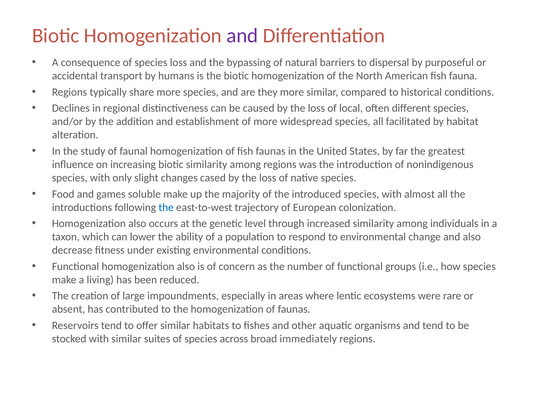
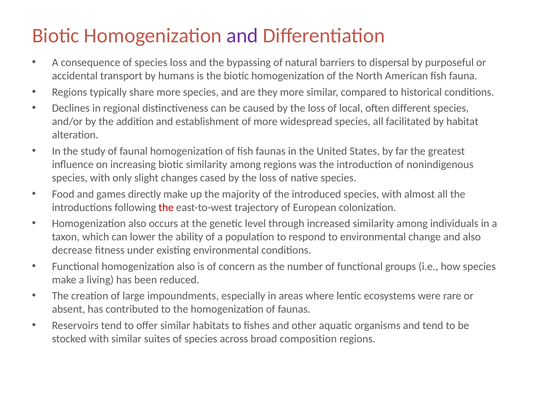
soluble: soluble -> directly (145, 194)
the colour: blue -> red (166, 207)
immediately: immediately -> composition (308, 338)
